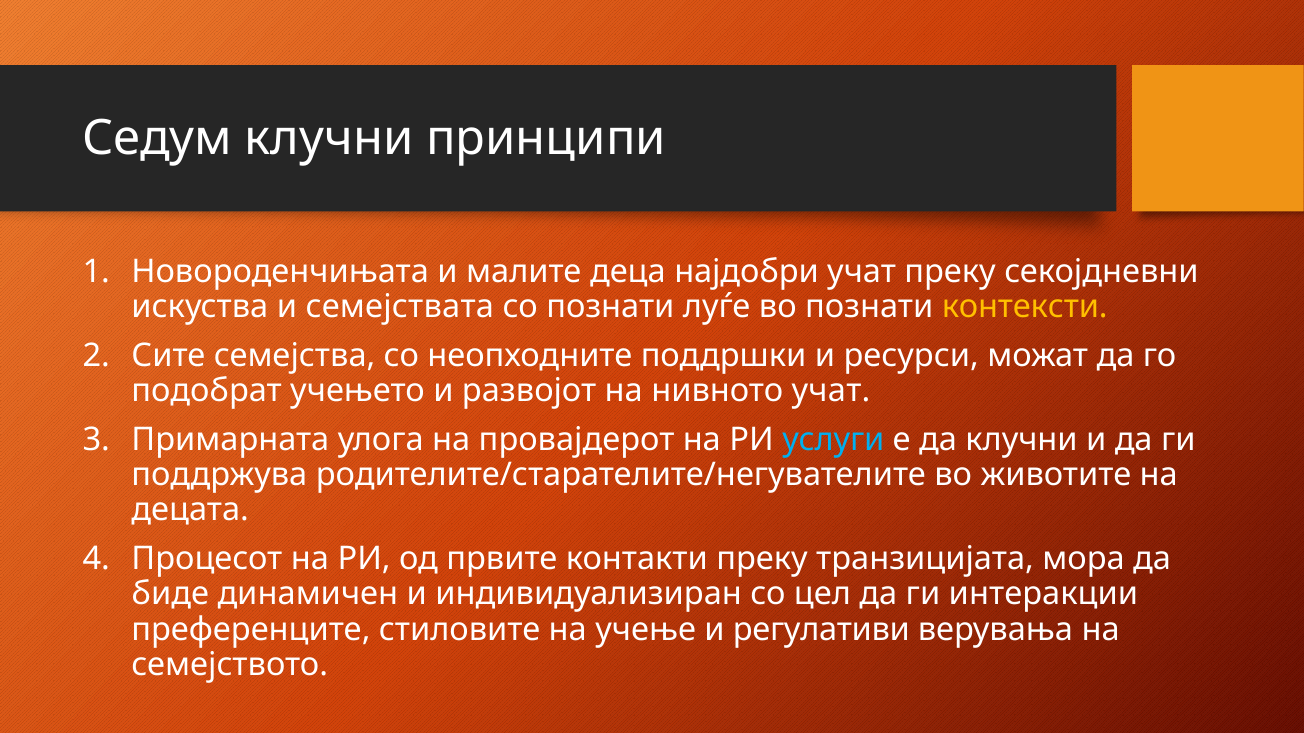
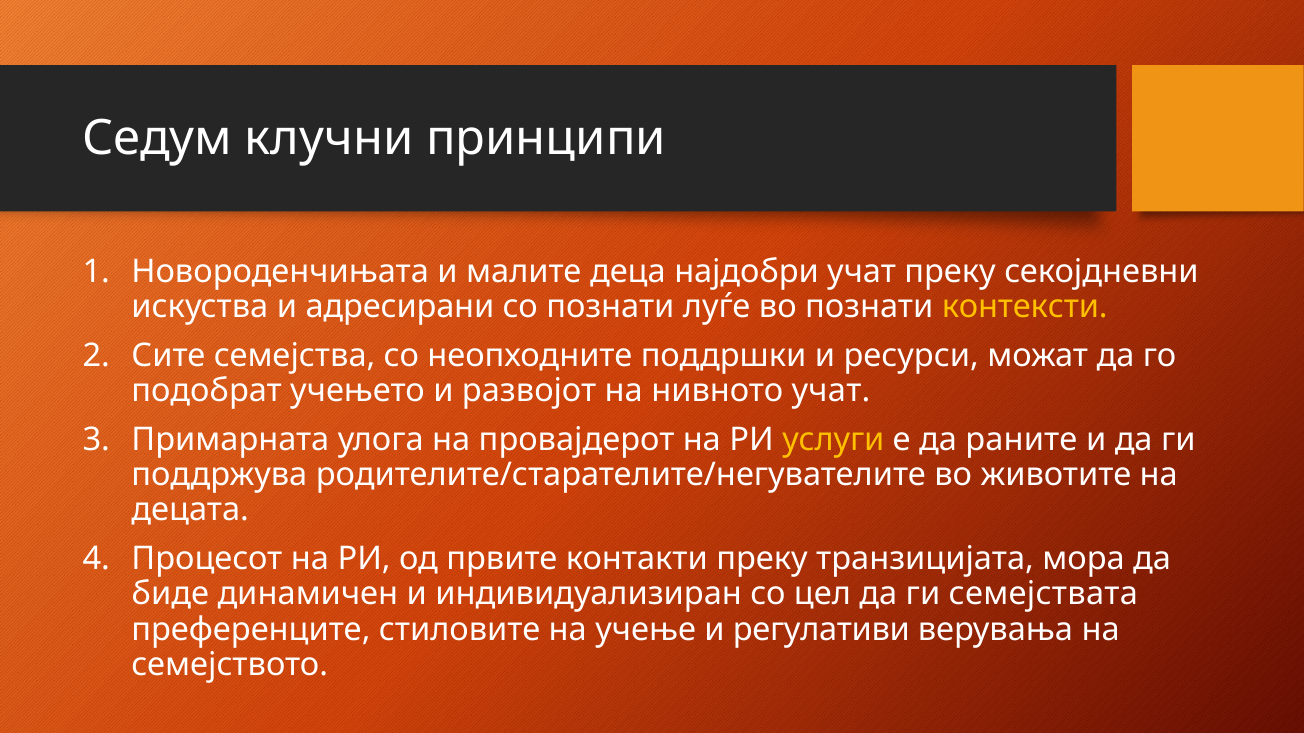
семејствата: семејствата -> адресирани (400, 307)
услуги colour: light blue -> yellow (833, 440)
да клучни: клучни -> раните (1021, 440)
интеракции: интеракции -> семејствата (1043, 595)
